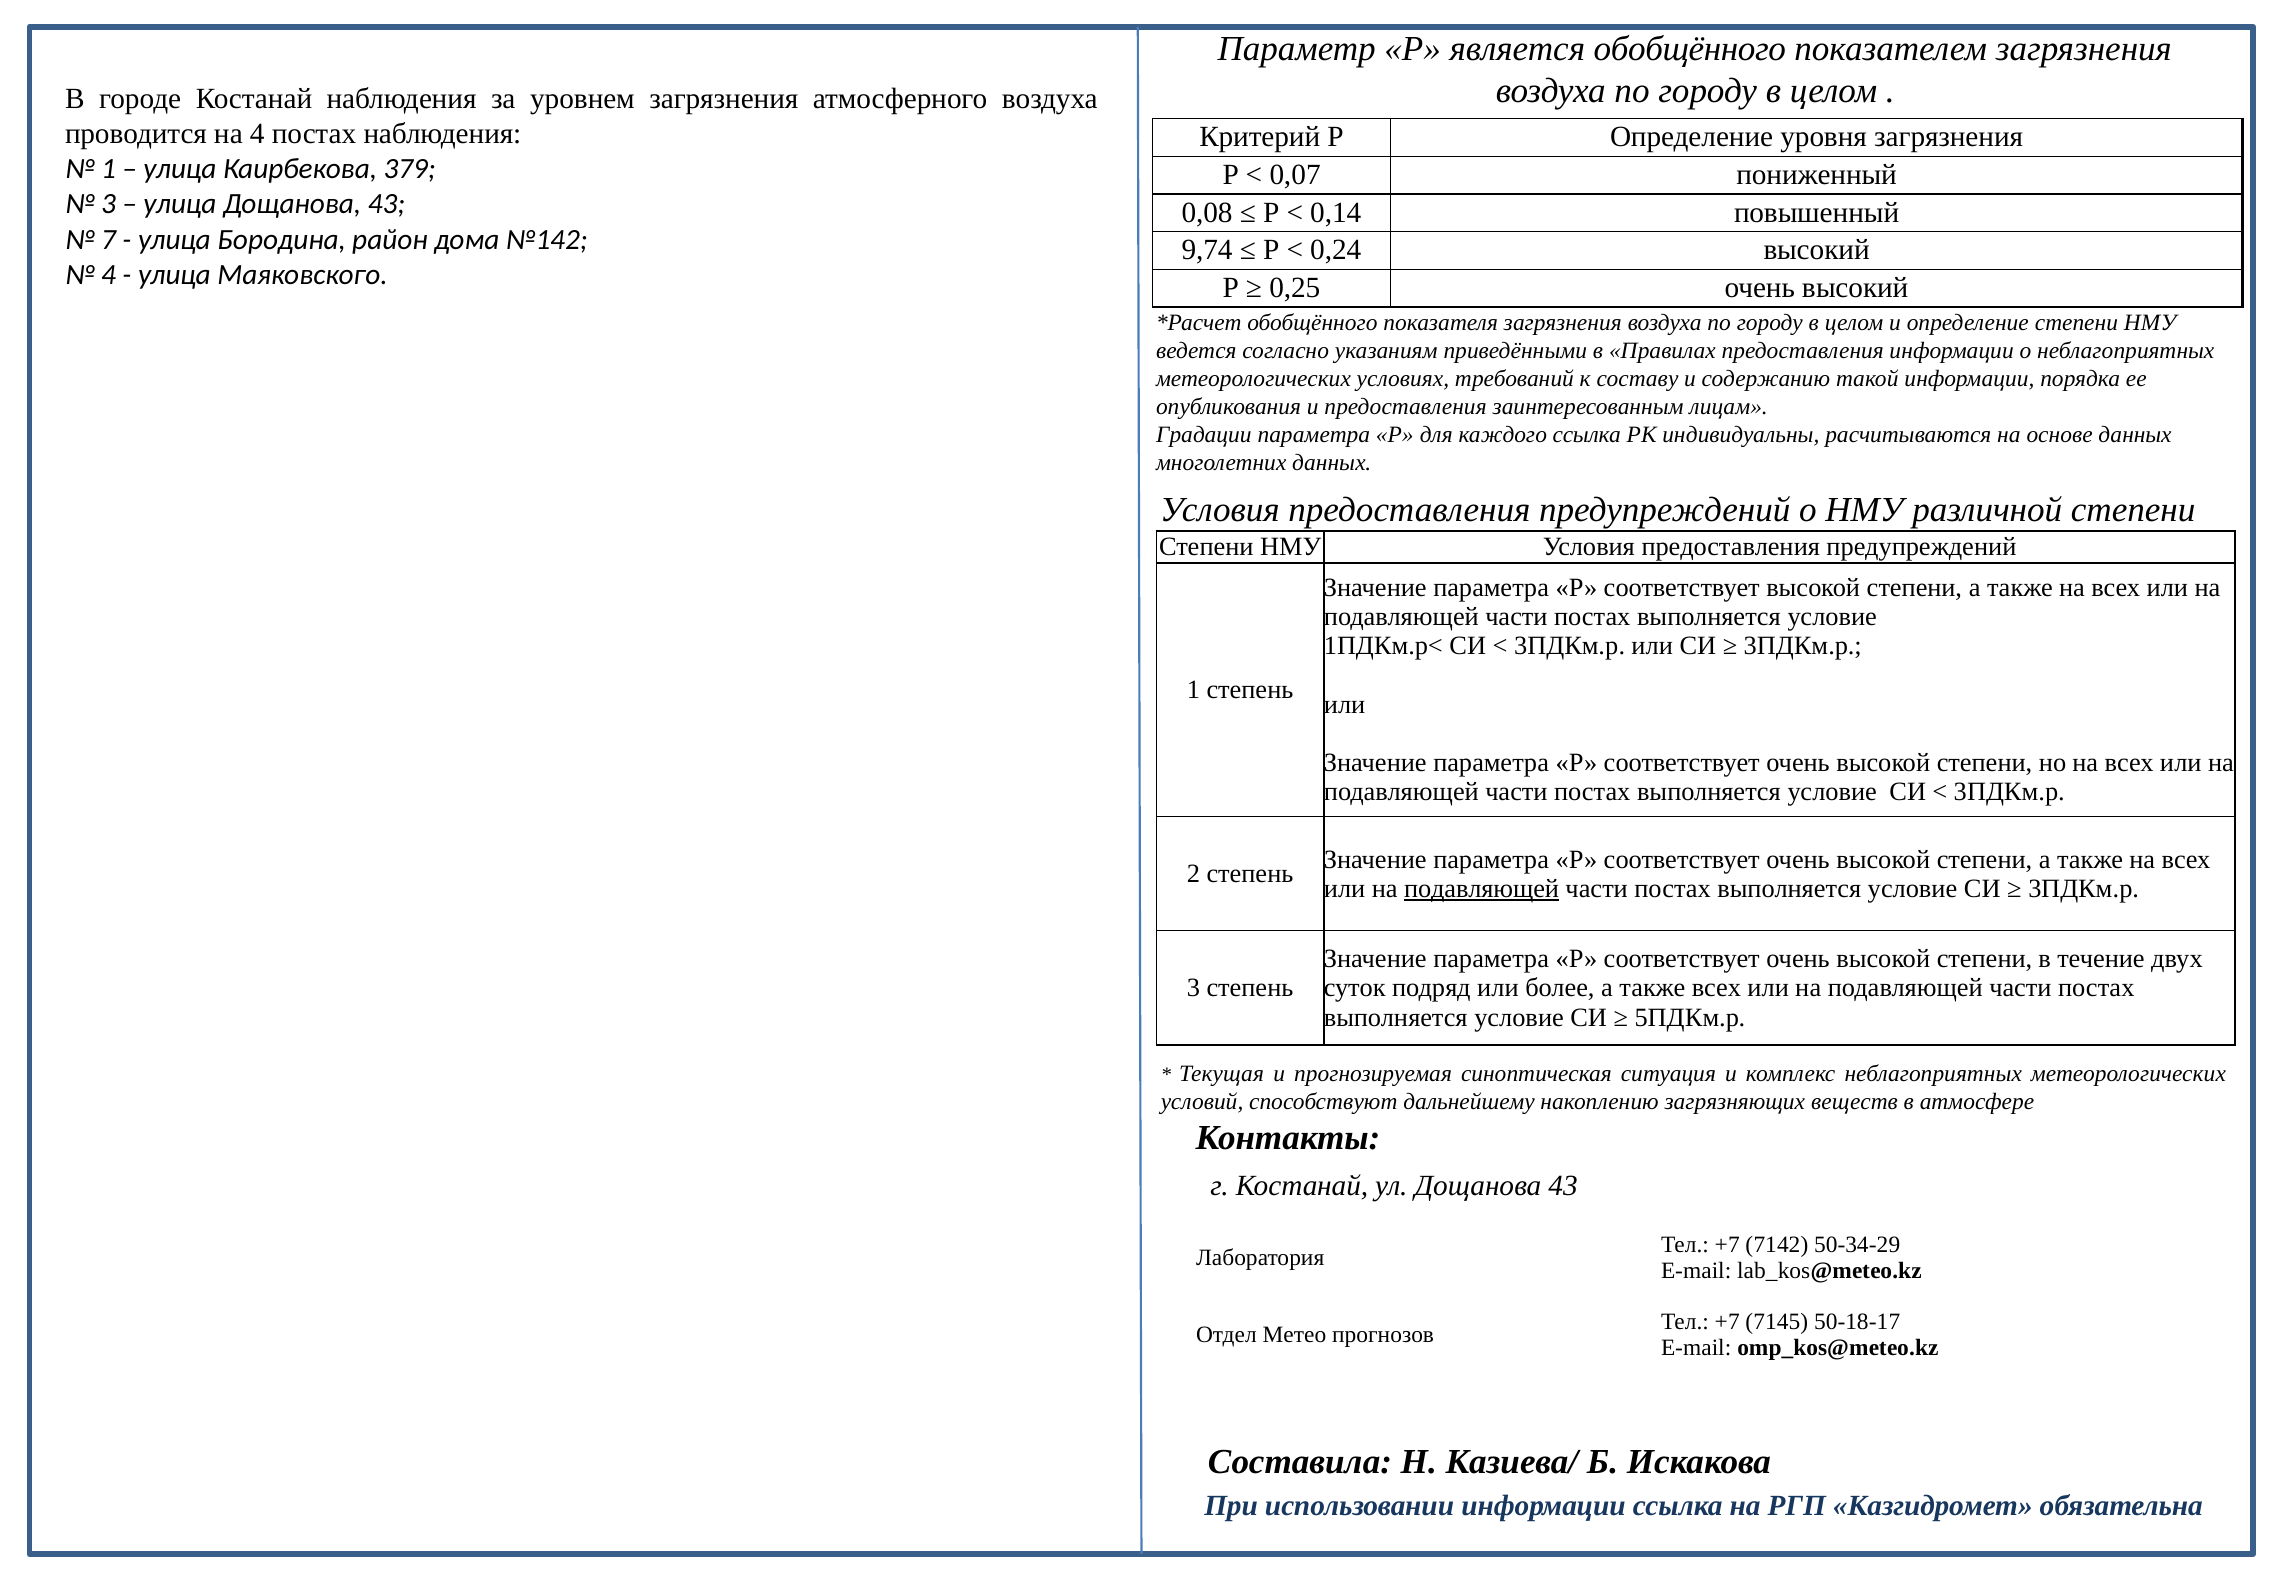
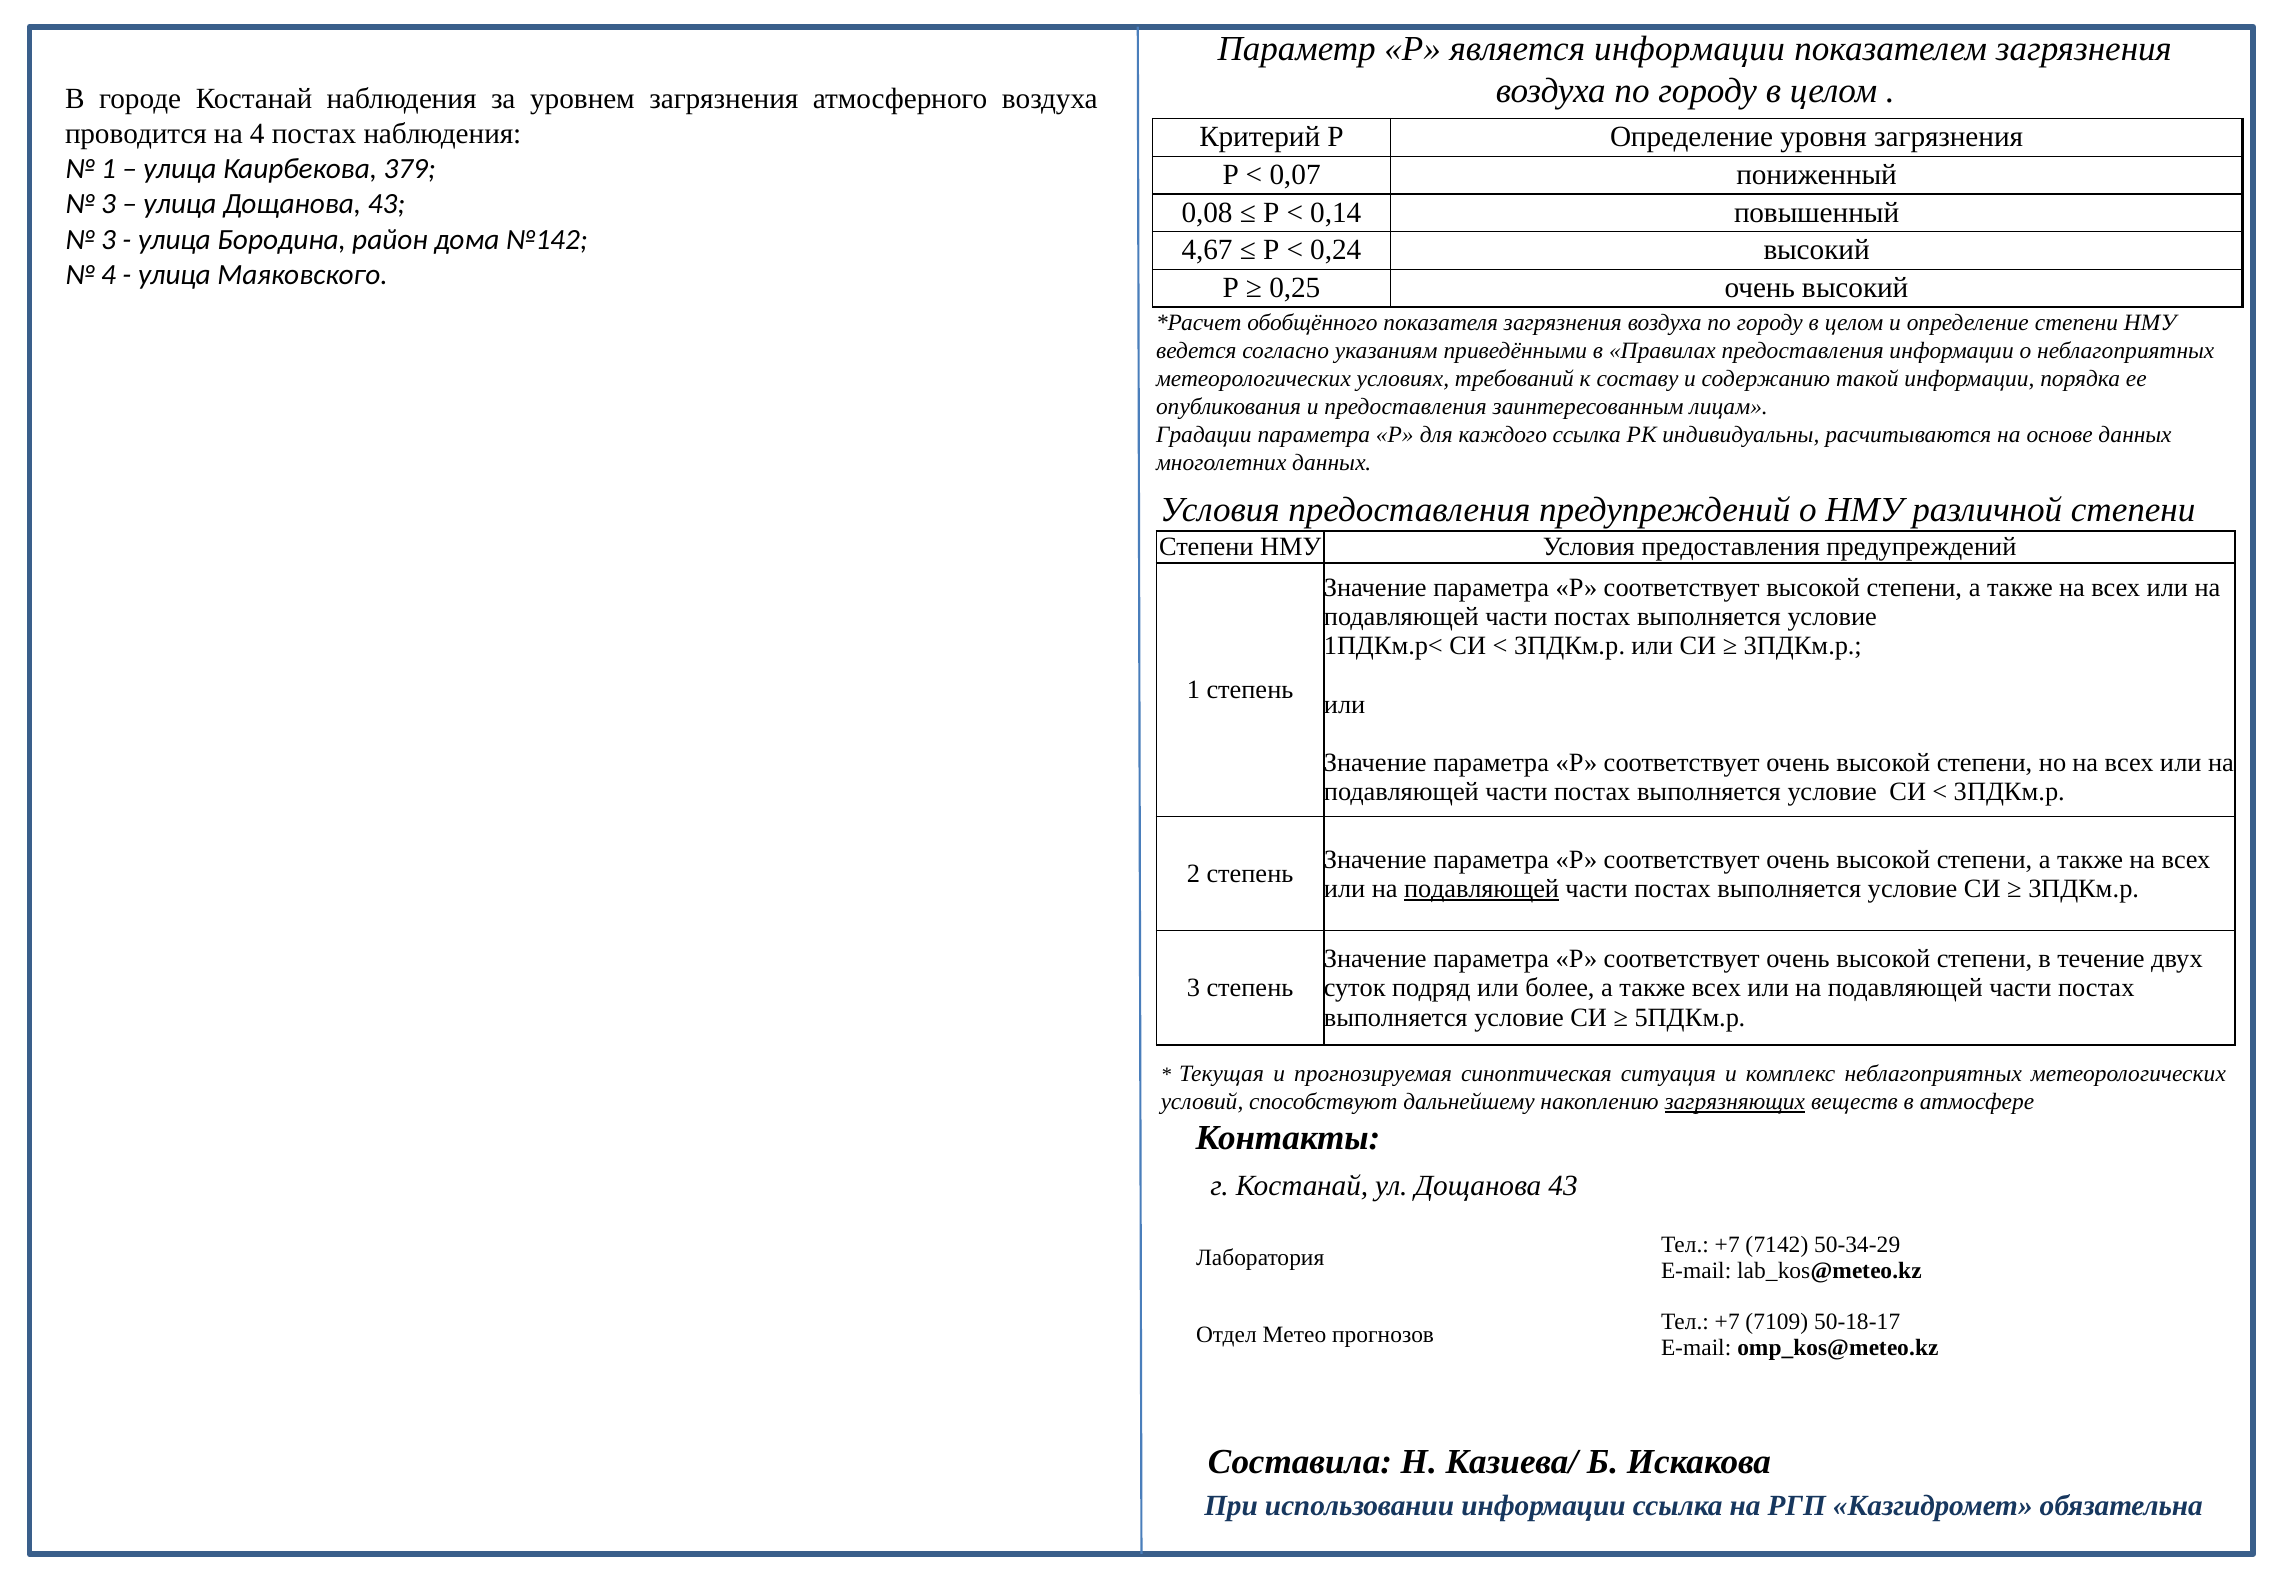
является обобщённого: обобщённого -> информации (1689, 49)
7: 7 -> 3 (109, 239)
9,74: 9,74 -> 4,67 (1207, 250)
загрязняющих underline: none -> present (1735, 1101)
7145: 7145 -> 7109 (1777, 1322)
